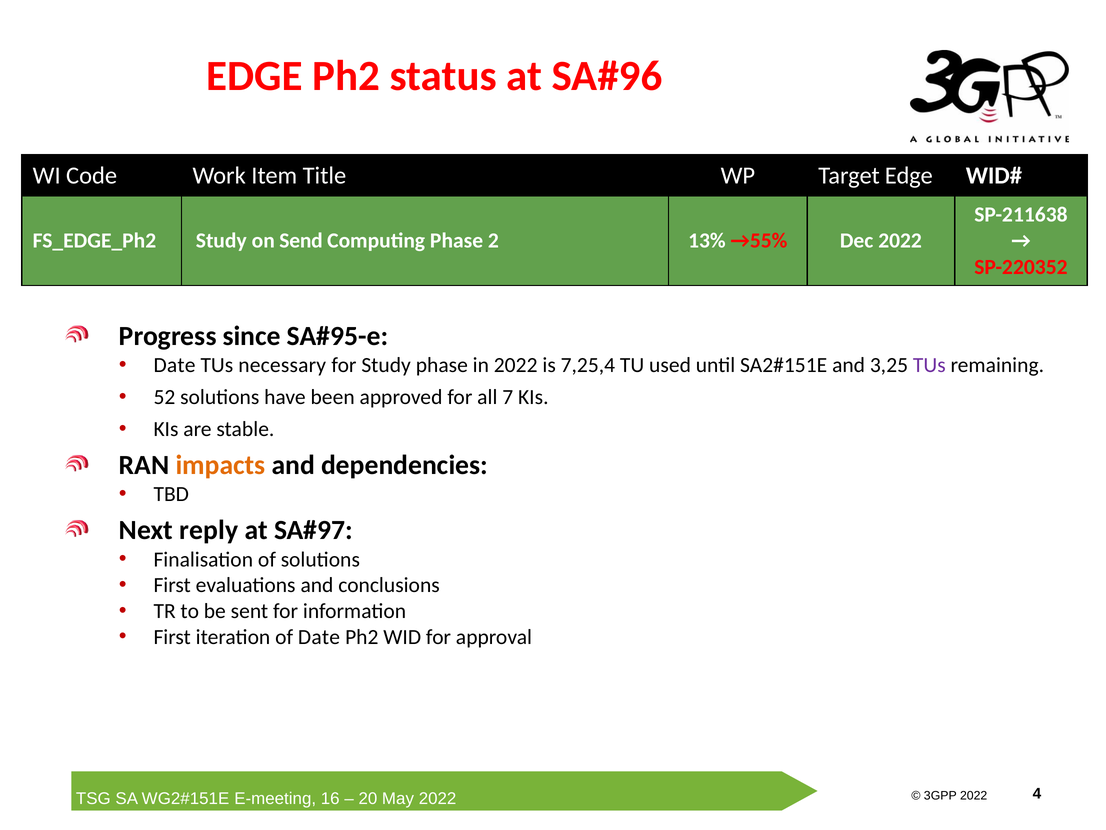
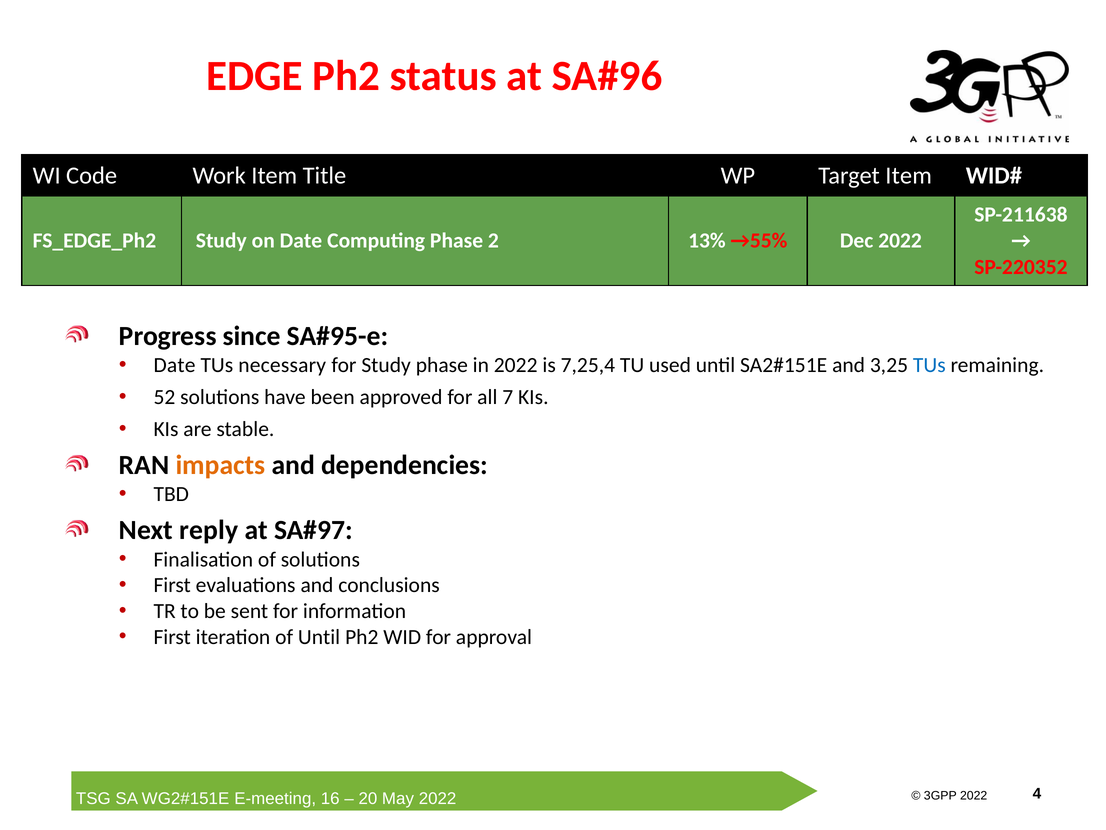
Target Edge: Edge -> Item (909, 175)
on Send: Send -> Date (301, 241)
TUs colour: purple -> blue (929, 365)
of Date: Date -> Until (319, 637)
